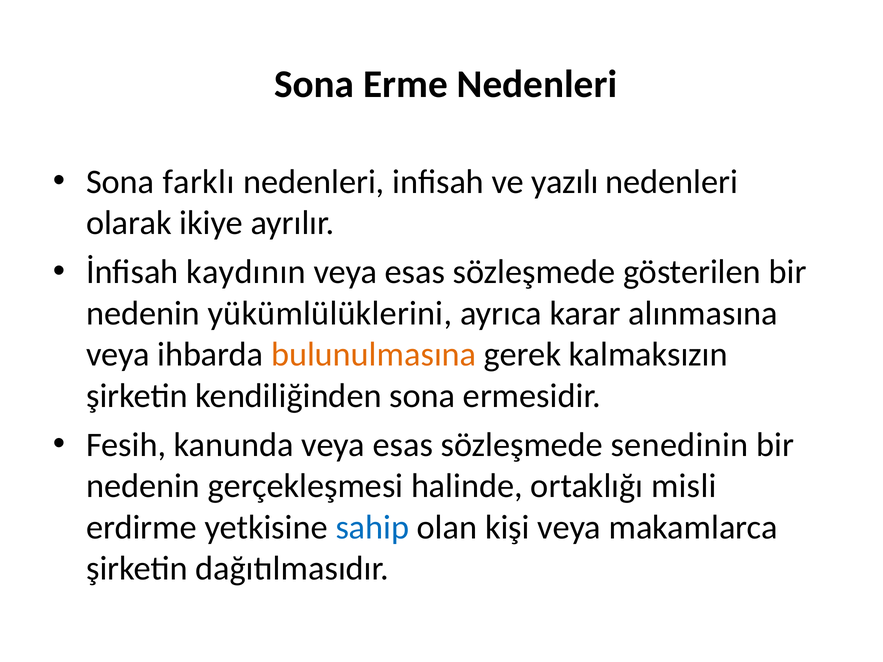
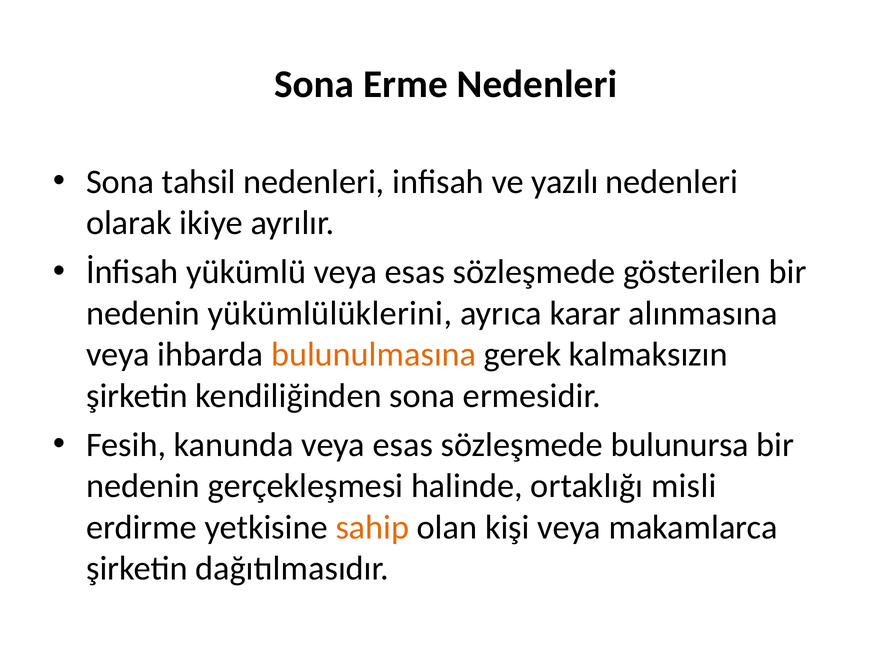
farklı: farklı -> tahsil (199, 182)
kaydının: kaydının -> yükümlü (246, 272)
senedinin: senedinin -> bulunursa (680, 445)
sahip colour: blue -> orange (372, 528)
